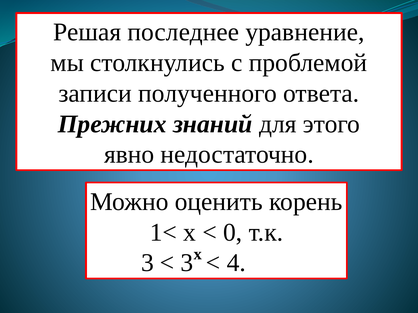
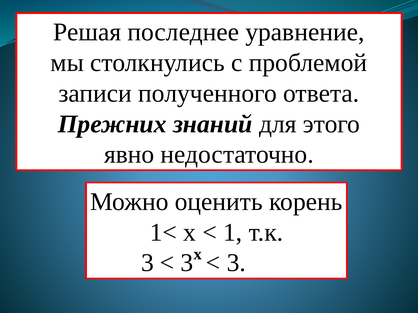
0: 0 -> 1 (233, 233)
4: 4 -> 3 (236, 263)
